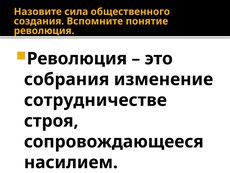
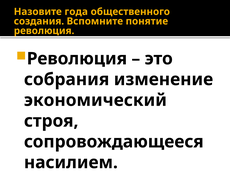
сила: сила -> года (76, 12)
сотрудничестве: сотрудничестве -> экономический (95, 100)
